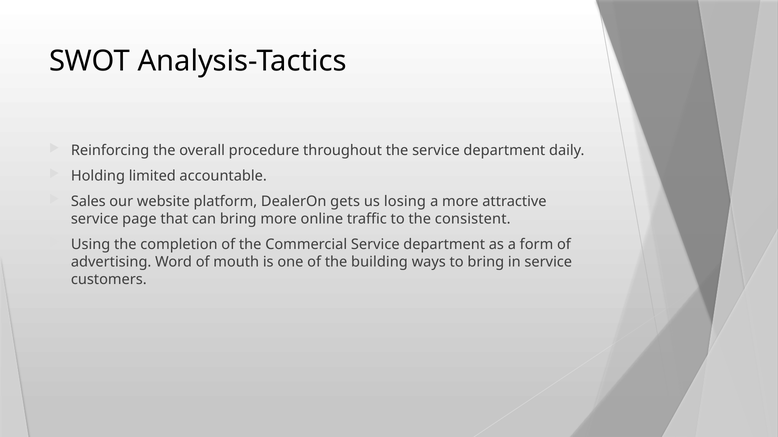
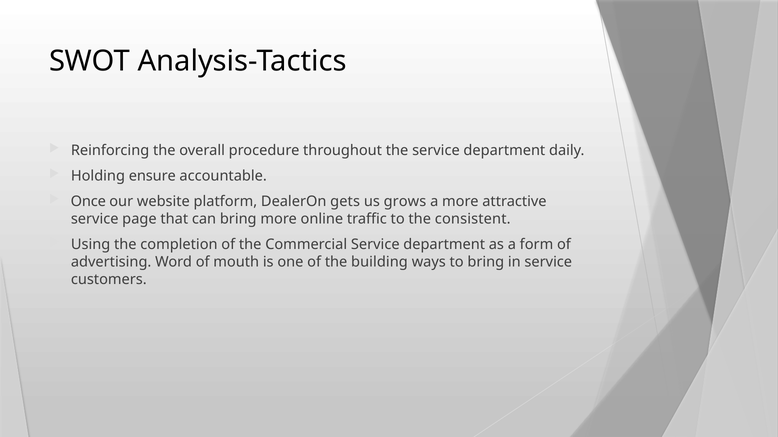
limited: limited -> ensure (152, 176)
Sales: Sales -> Once (88, 202)
losing: losing -> grows (405, 202)
